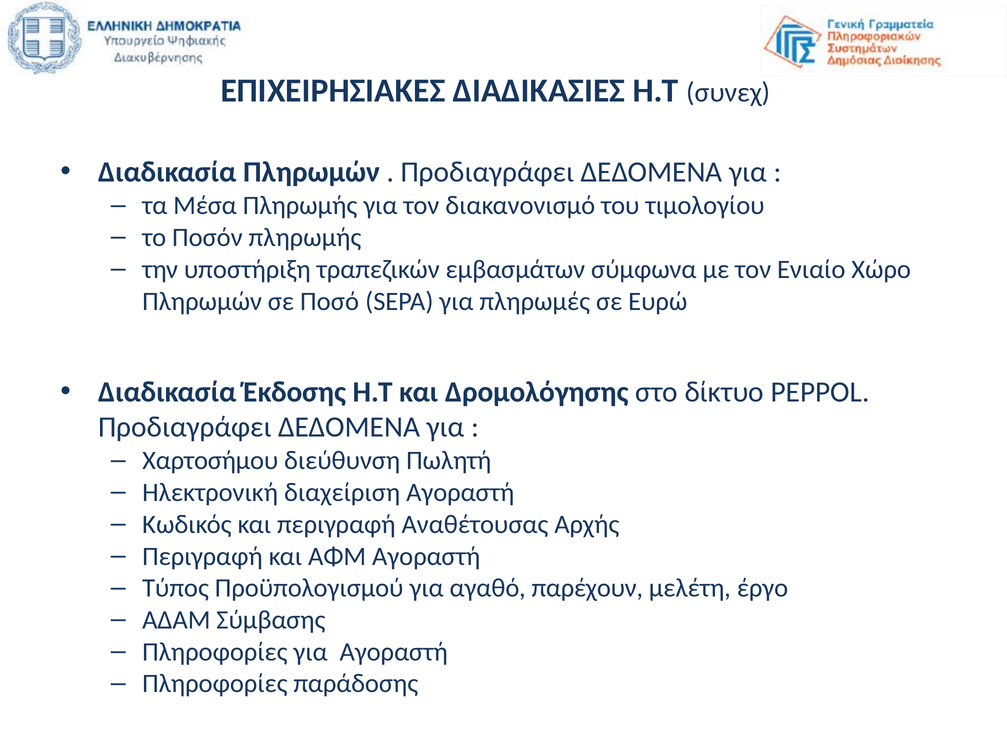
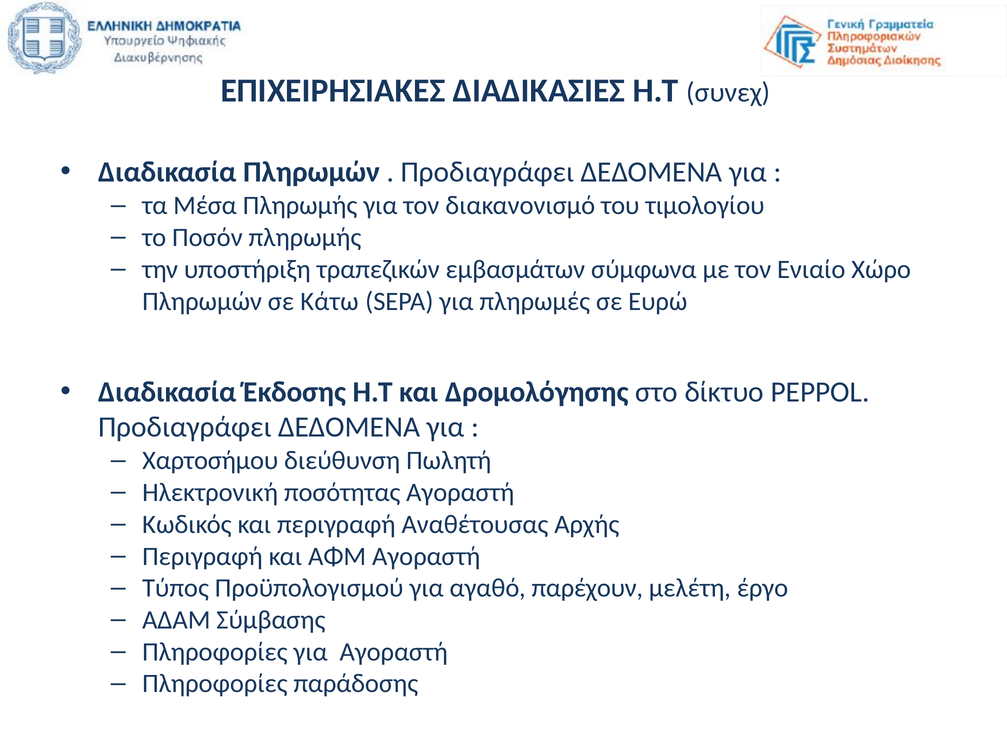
Ποσό: Ποσό -> Κάτω (330, 301)
διαχείριση: διαχείριση -> ποσότητας (342, 493)
